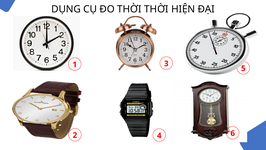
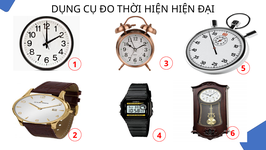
THỜI: THỜI -> HIỆN (156, 9)
